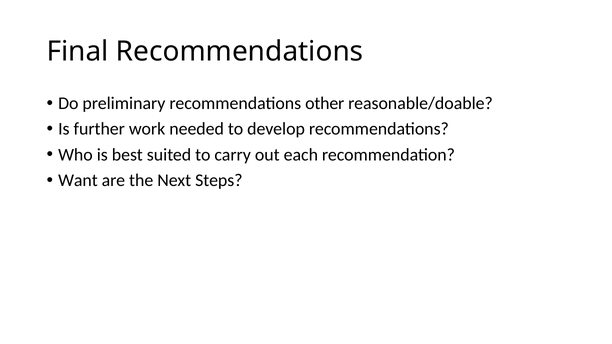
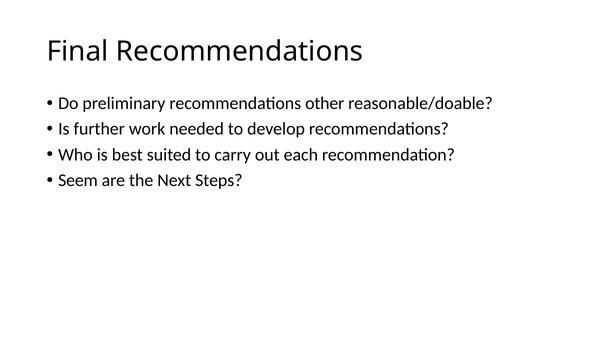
Want: Want -> Seem (78, 180)
